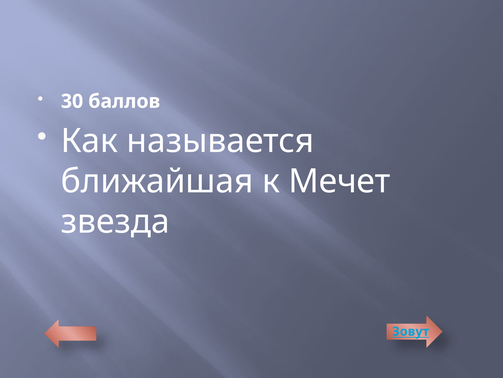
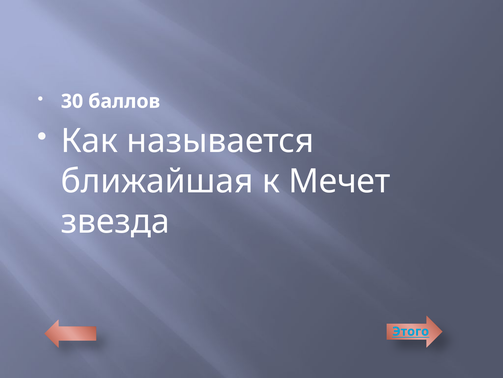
Зовут: Зовут -> Этого (411, 331)
